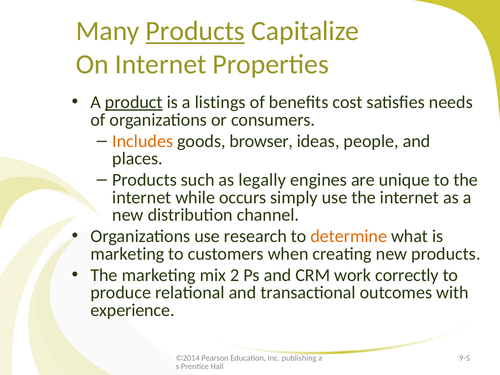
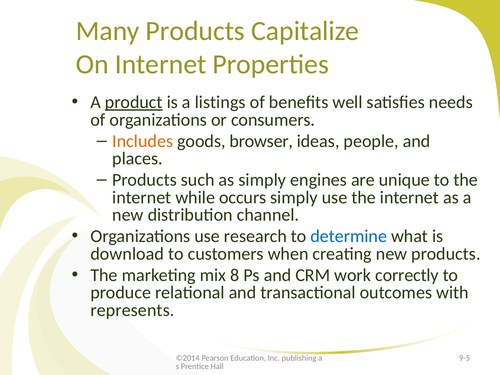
Products underline: present -> none (195, 31)
cost: cost -> well (348, 102)
as legally: legally -> simply (262, 180)
determine colour: orange -> blue (349, 236)
marketing: marketing -> download (127, 254)
2: 2 -> 8 (235, 275)
experience: experience -> represents (132, 310)
